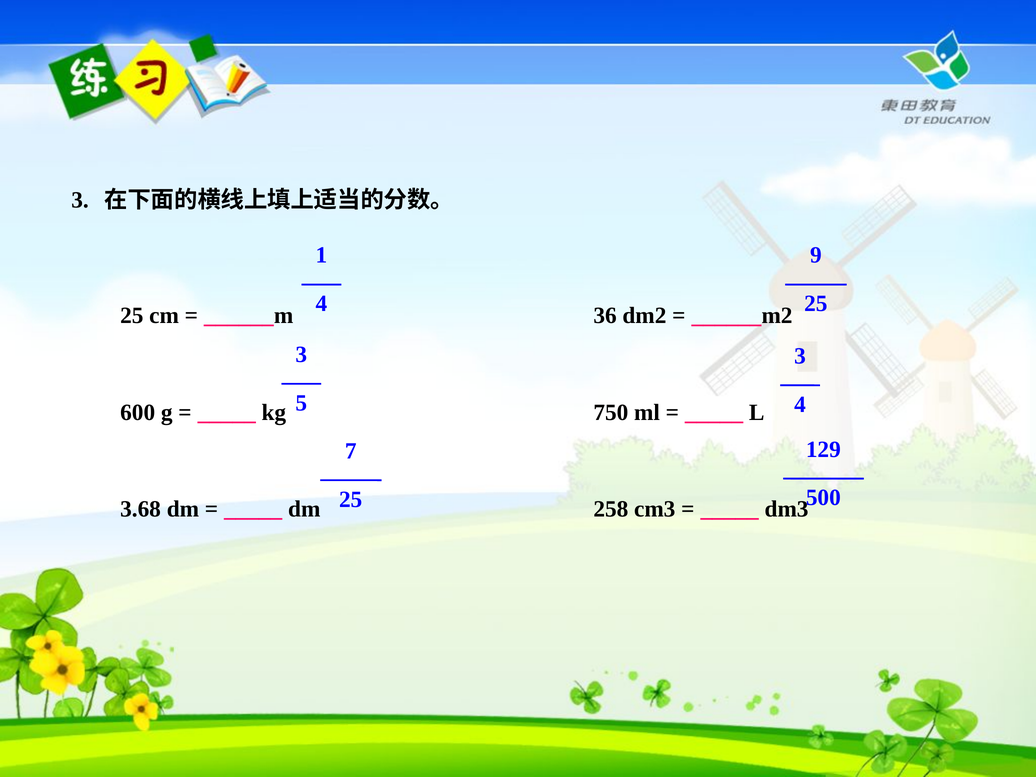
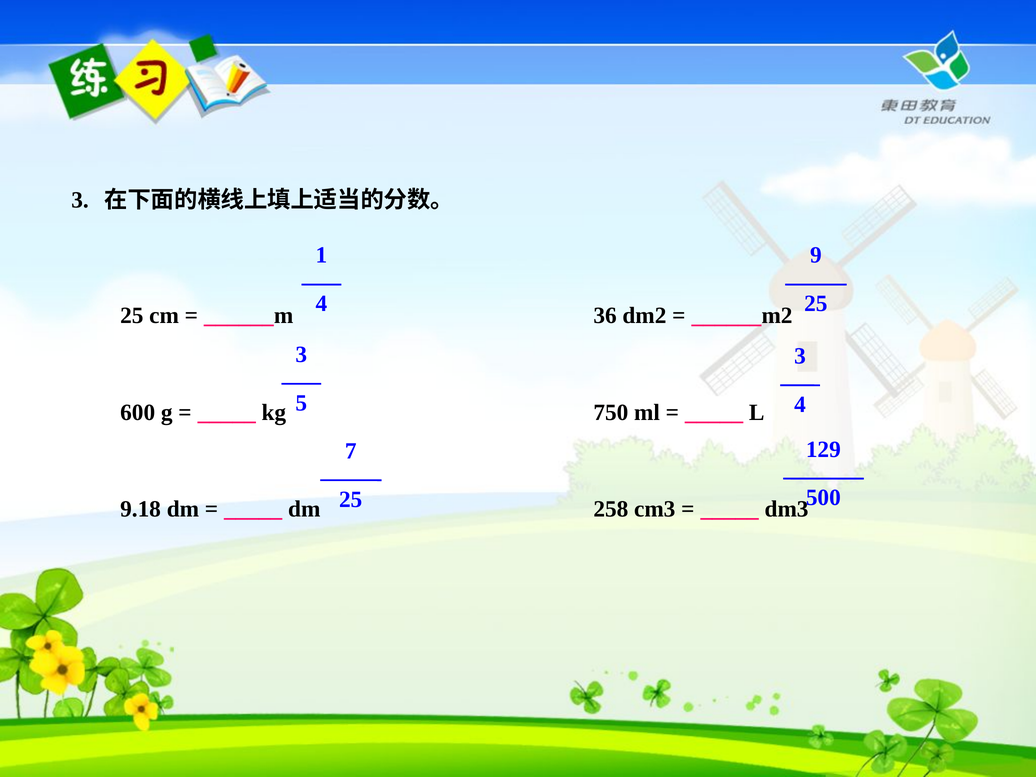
3.68: 3.68 -> 9.18 (141, 509)
